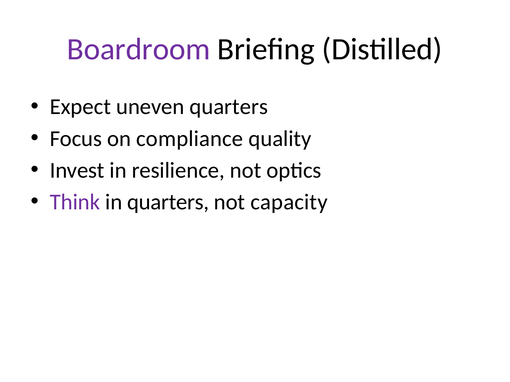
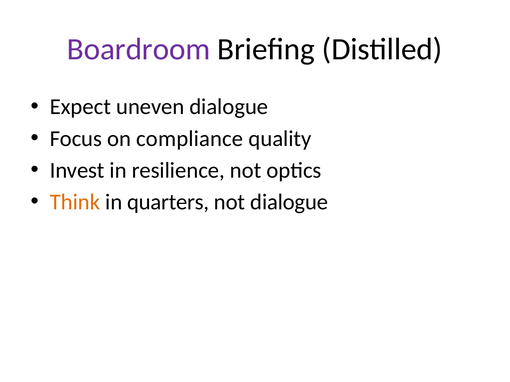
uneven quarters: quarters -> dialogue (229, 107)
Think colour: purple -> orange (75, 202)
not capacity: capacity -> dialogue (289, 202)
